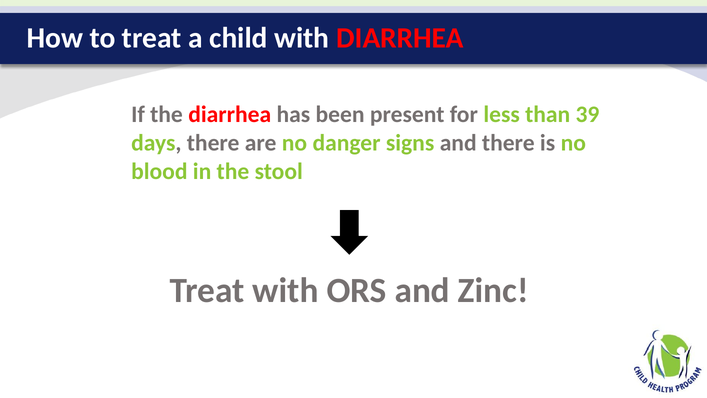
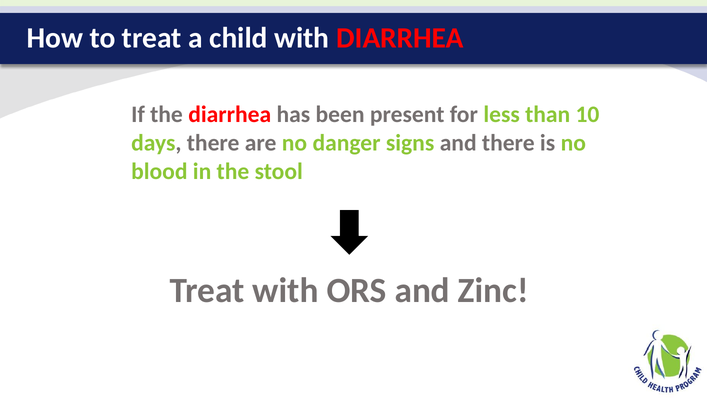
39: 39 -> 10 (587, 115)
